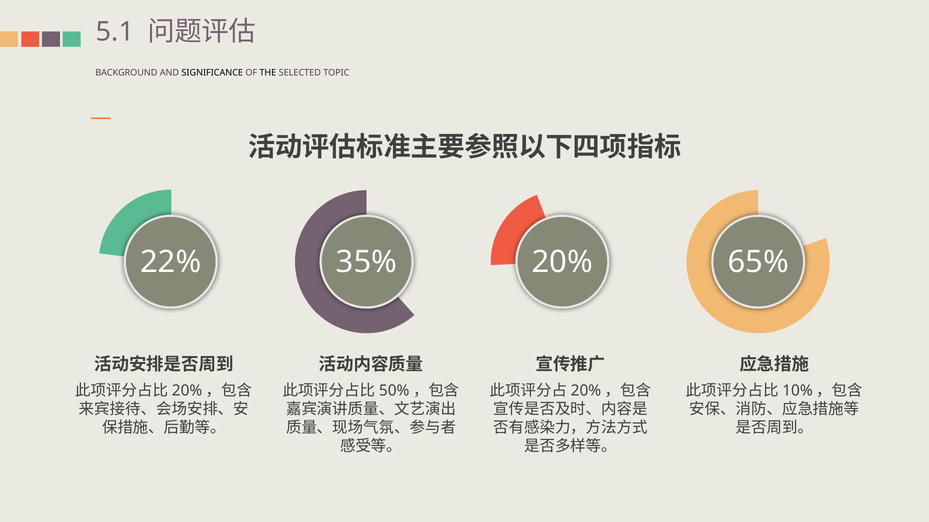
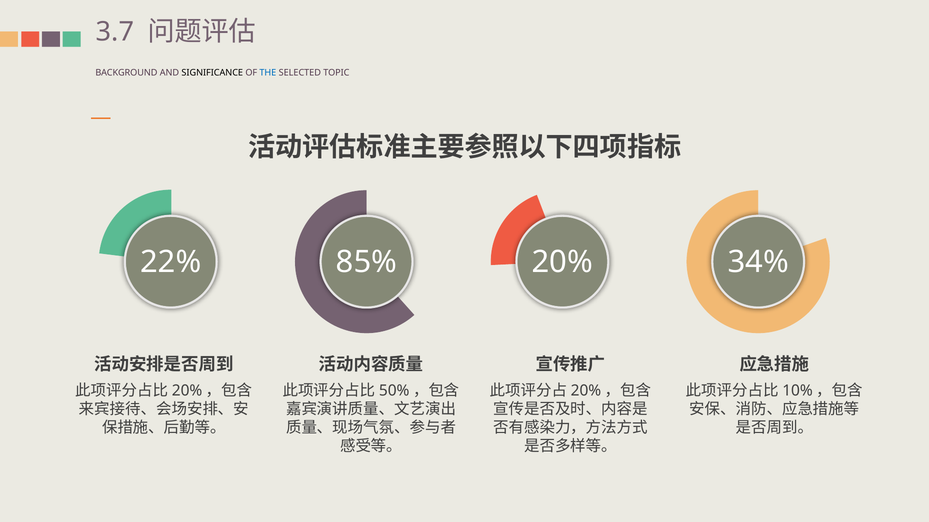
5.1: 5.1 -> 3.7 (115, 32)
THE colour: black -> blue (268, 73)
35%: 35% -> 85% (367, 262)
65%: 65% -> 34% (758, 262)
